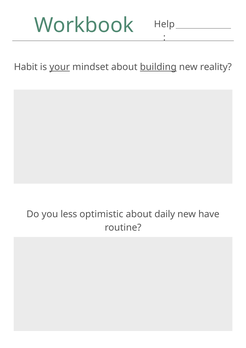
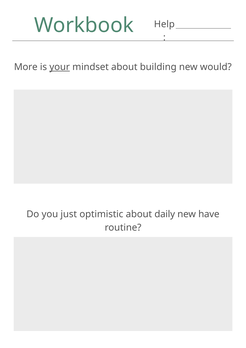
Habit: Habit -> More (26, 67)
building underline: present -> none (158, 67)
reality: reality -> would (216, 67)
less: less -> just (69, 214)
